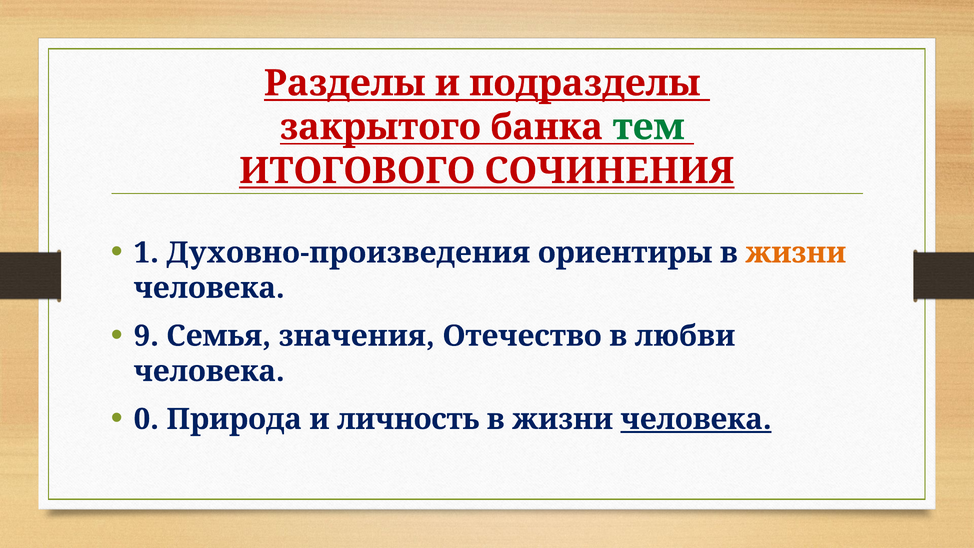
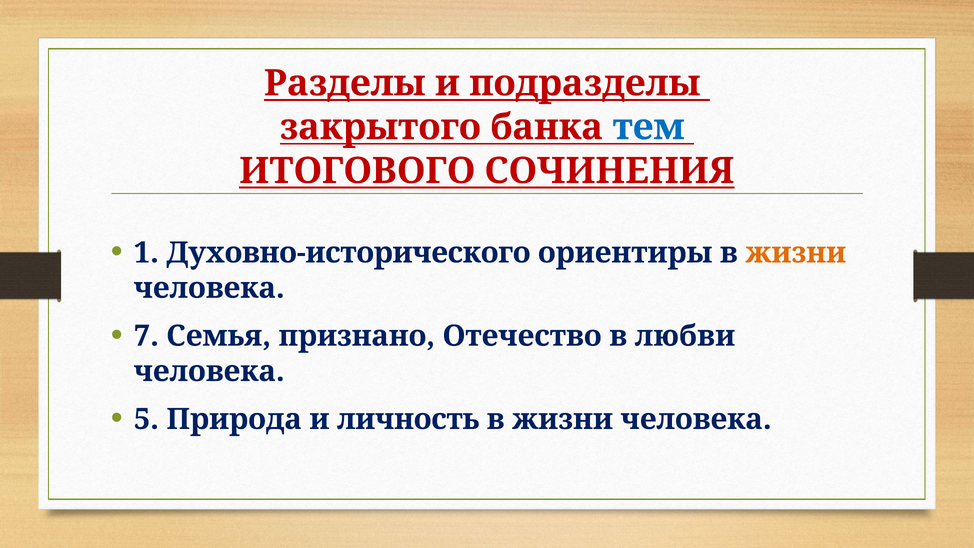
тем colour: green -> blue (649, 127)
Духовно-произведения: Духовно-произведения -> Духовно-исторического (349, 253)
9: 9 -> 7 (146, 336)
значения: значения -> признано (357, 336)
0: 0 -> 5 (146, 419)
человека underline: present -> none (696, 419)
